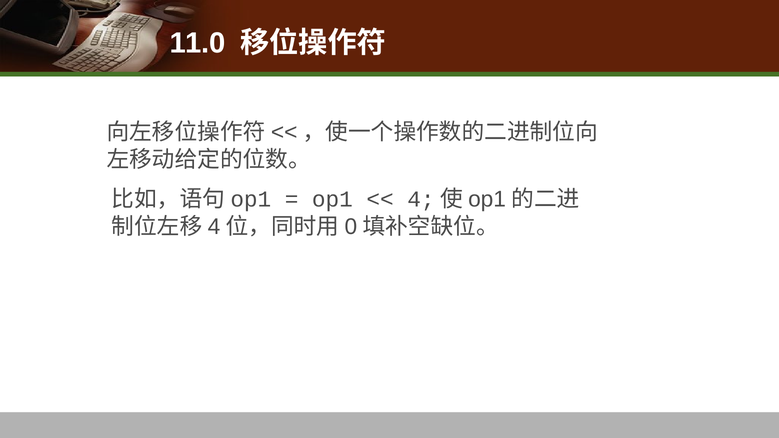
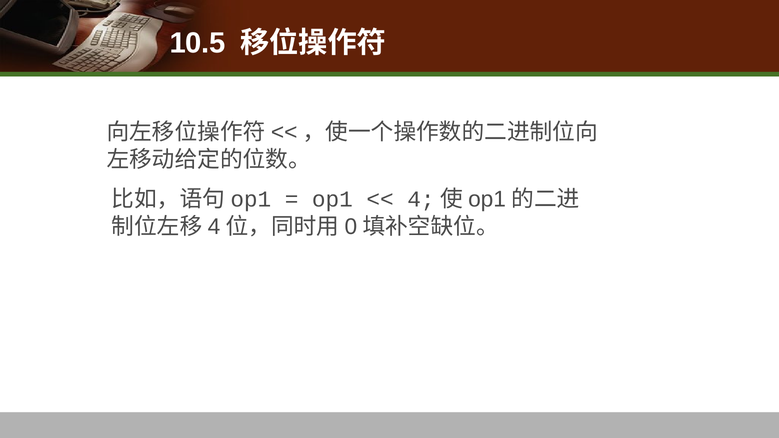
11.0: 11.0 -> 10.5 (197, 43)
